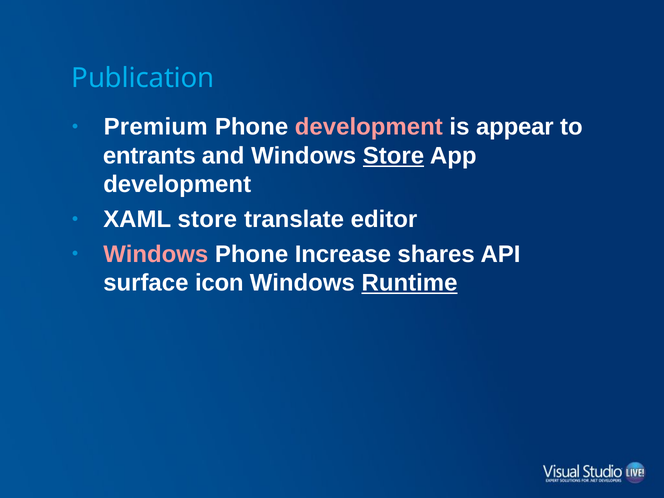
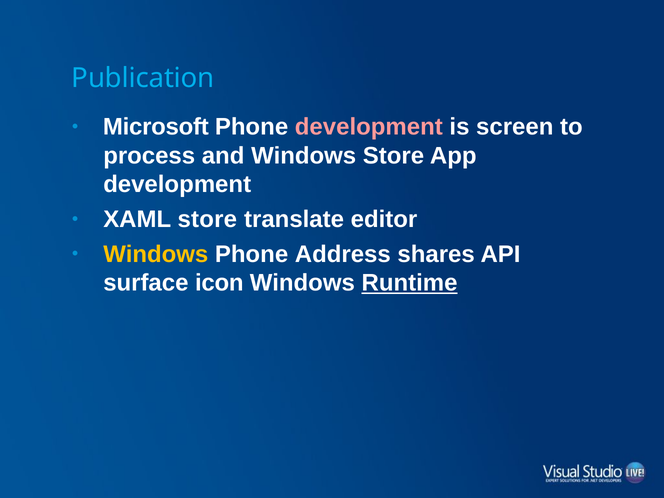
Premium: Premium -> Microsoft (156, 127)
appear: appear -> screen (515, 127)
entrants: entrants -> process (149, 156)
Store underline: present -> none (393, 156)
Windows colour: pink -> yellow (156, 254)
Increase: Increase -> Address (343, 254)
